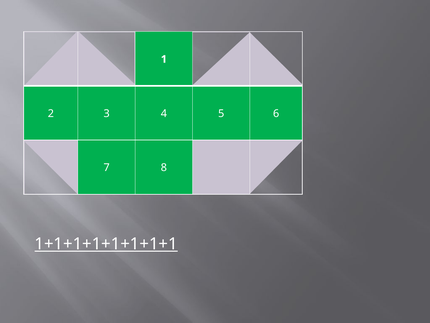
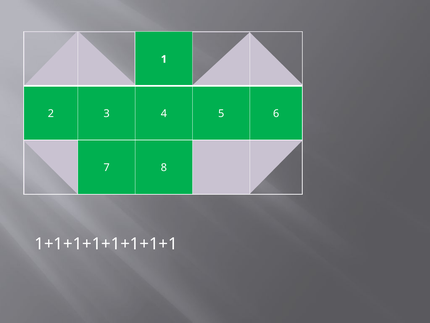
1+1+1+1+1+1+1+1 underline: present -> none (106, 244)
